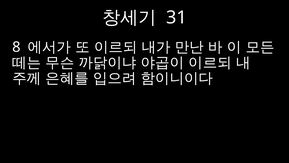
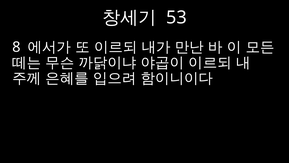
31: 31 -> 53 (176, 17)
